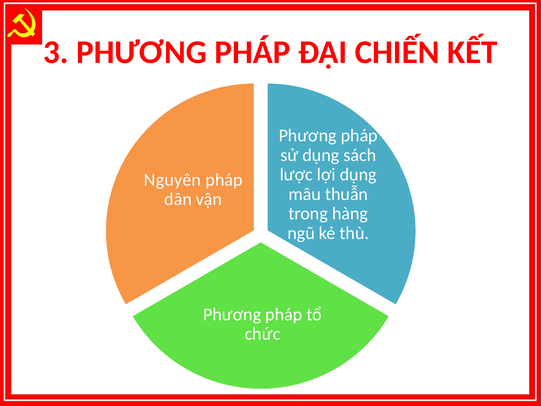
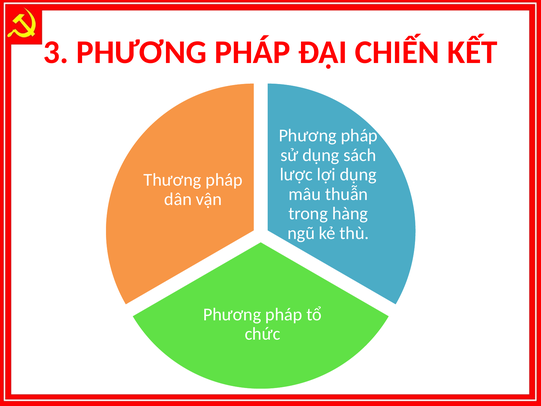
Nguyên: Nguyên -> Thương (172, 180)
